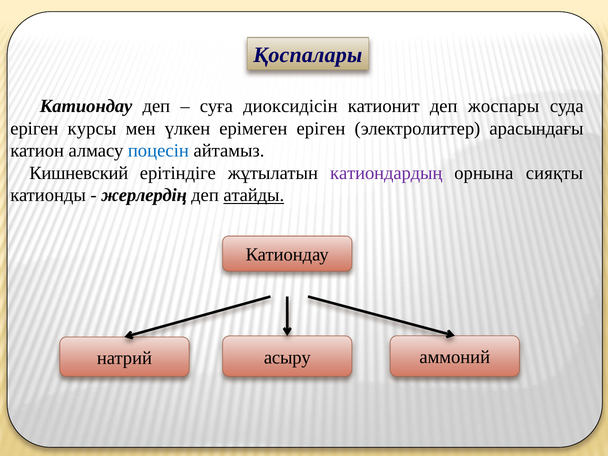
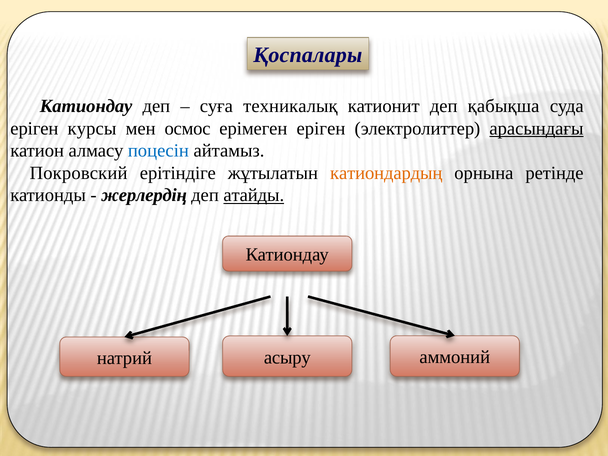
диоксидісін: диоксидісін -> техникалық (290, 106)
жоспары: жоспары -> қабықша (504, 106)
үлкен: үлкен -> осмос (188, 128)
арасындағы underline: none -> present (536, 128)
Кишневский: Кишневский -> Покровский (79, 173)
катиондардың colour: purple -> orange (386, 173)
сияқты: сияқты -> ретінде (555, 173)
